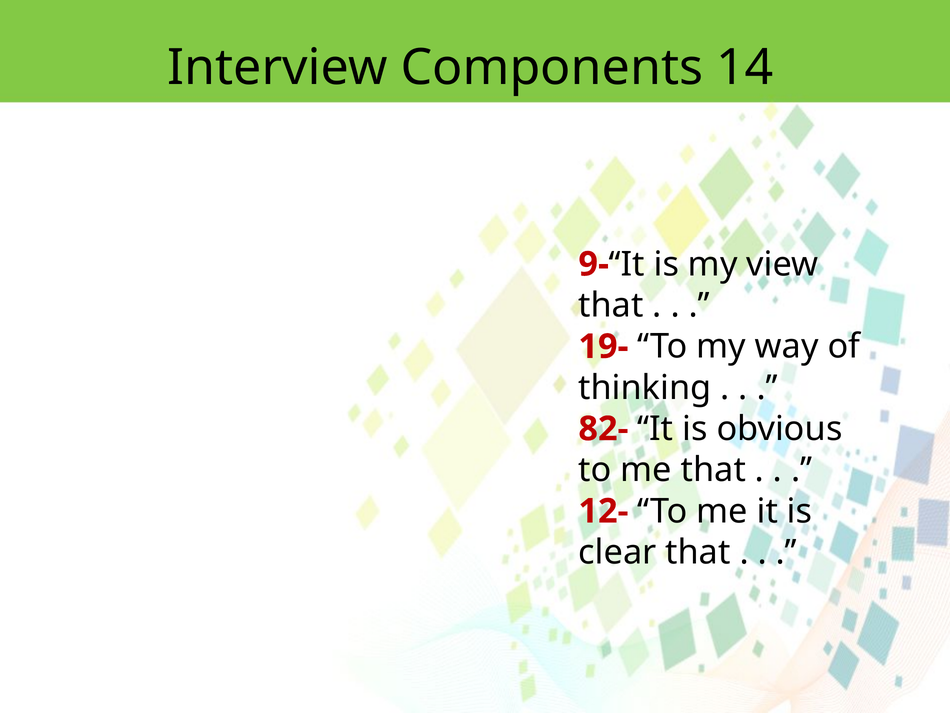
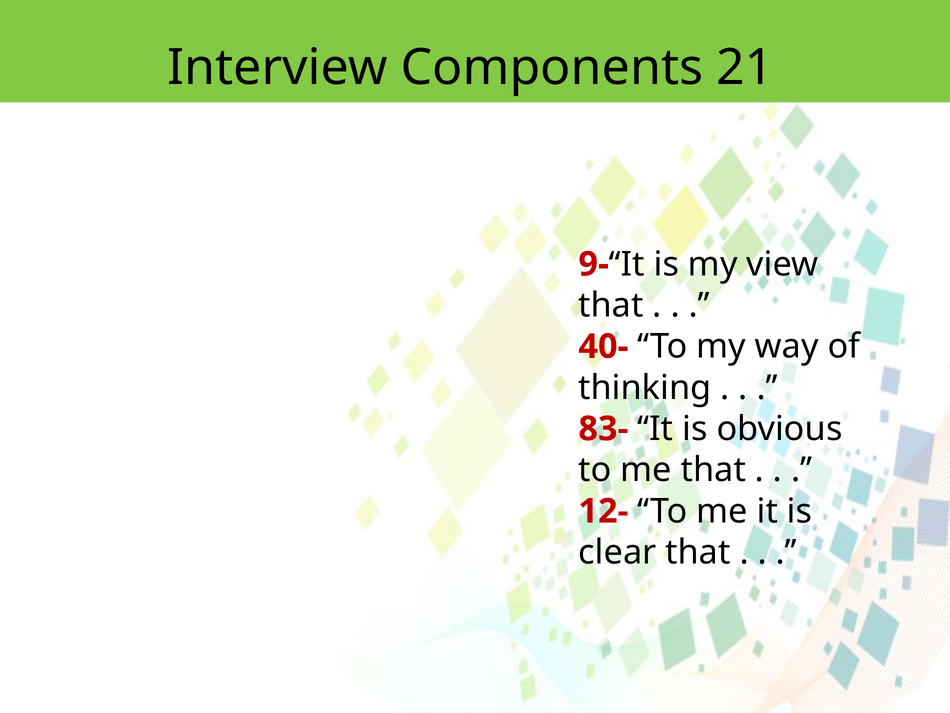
14: 14 -> 21 (745, 68)
19-: 19- -> 40- (603, 346)
82-: 82- -> 83- (603, 429)
